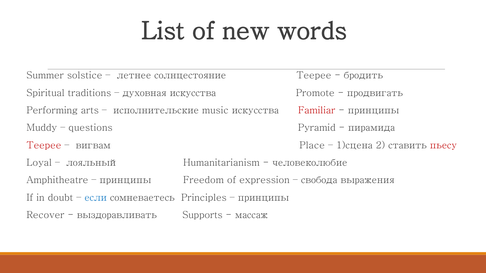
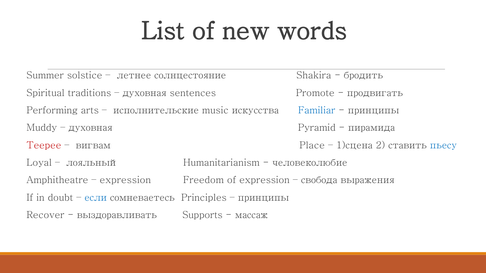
солнцестояние Teepee: Teepee -> Shakira (314, 76)
духовная искусства: искусства -> sentences (193, 93)
Familiar colour: red -> blue (317, 110)
questions: questions -> духовная (90, 128)
пьесу colour: red -> blue (443, 145)
принципы: принципы -> expression (125, 180)
